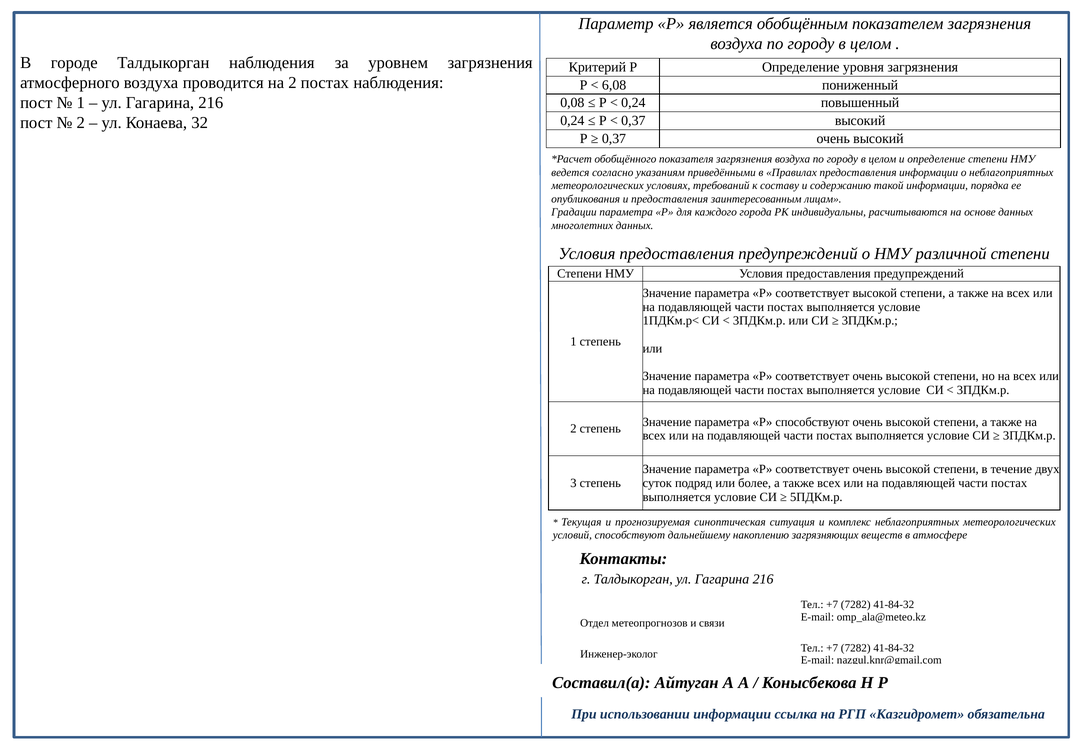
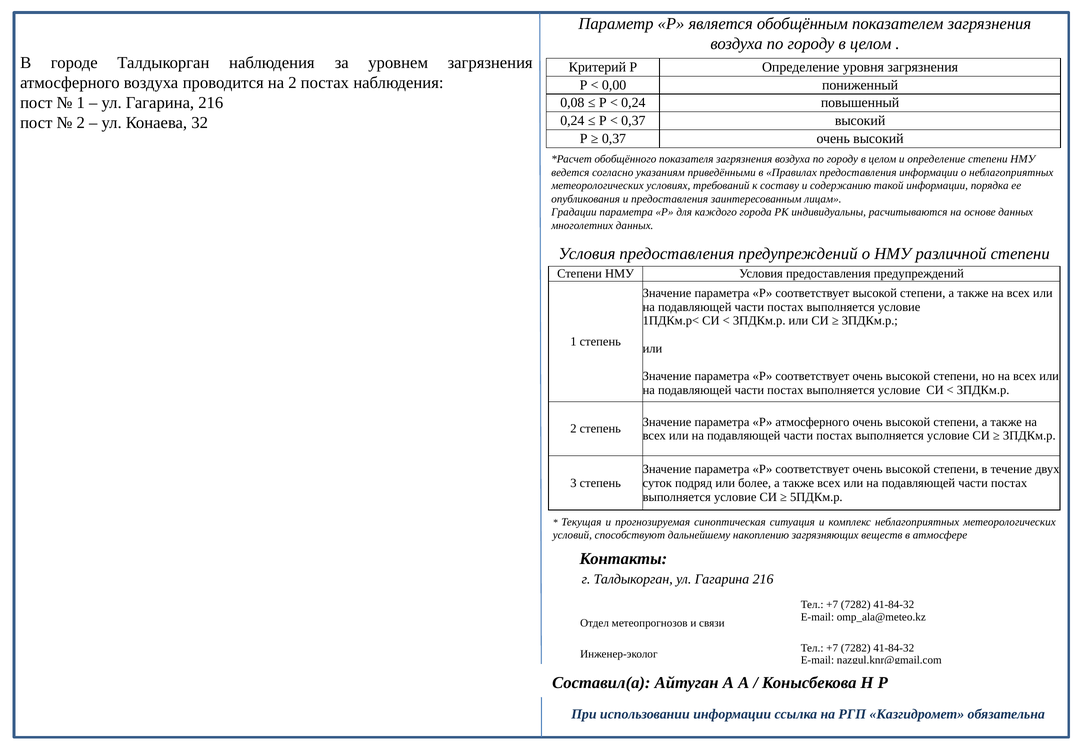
6,08: 6,08 -> 0,00 (614, 85)
Р способствуют: способствуют -> атмосферного (812, 422)
